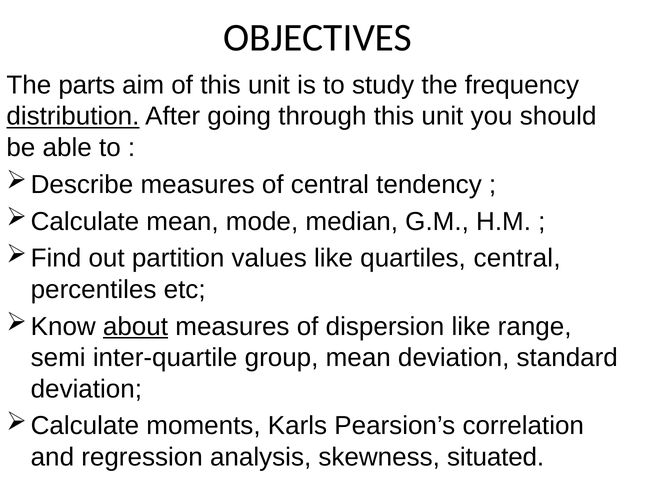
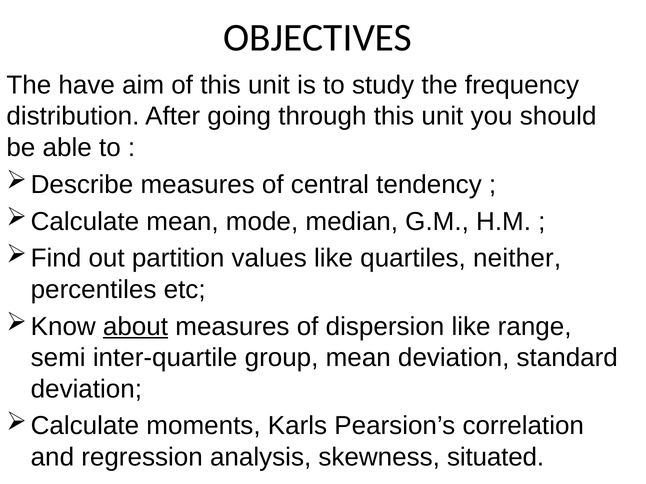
parts: parts -> have (87, 85)
distribution underline: present -> none (73, 116)
quartiles central: central -> neither (517, 259)
